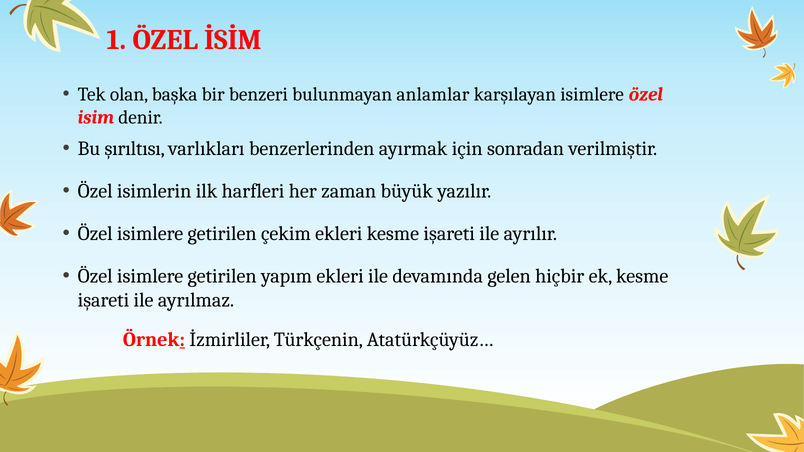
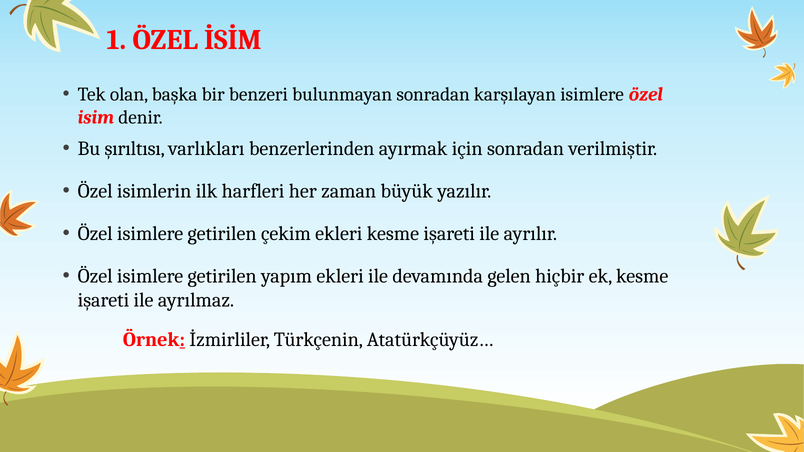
bulunmayan anlamlar: anlamlar -> sonradan (433, 94)
